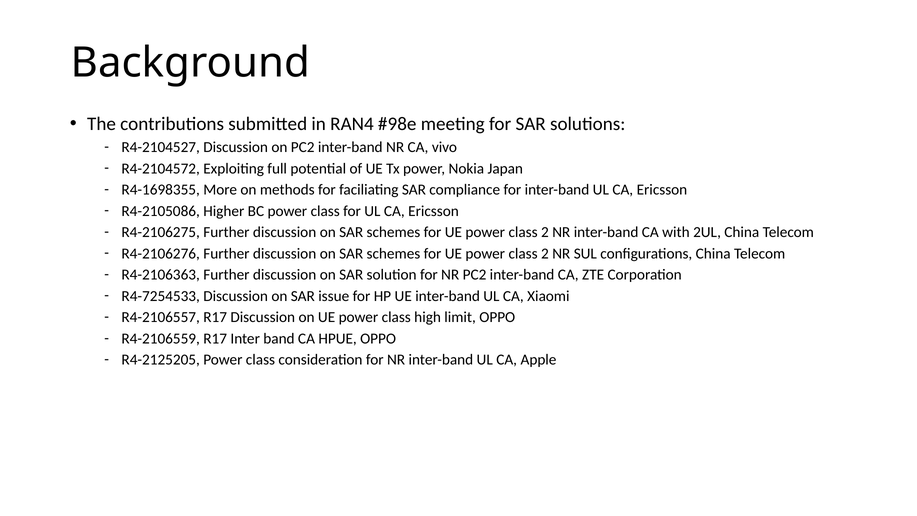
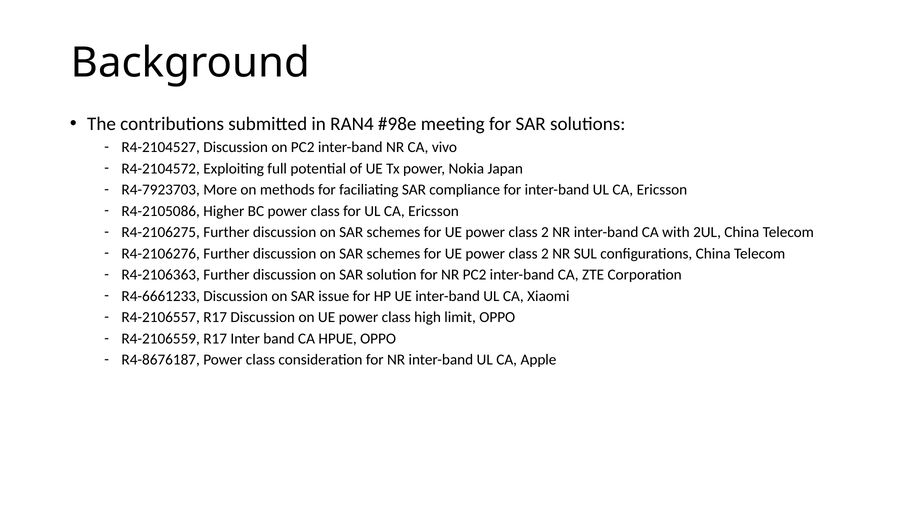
R4-1698355: R4-1698355 -> R4-7923703 (161, 190)
R4-7254533: R4-7254533 -> R4-6661233 (161, 296)
R4-2125205: R4-2125205 -> R4-8676187 (161, 360)
